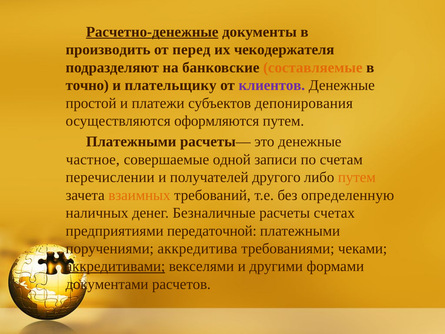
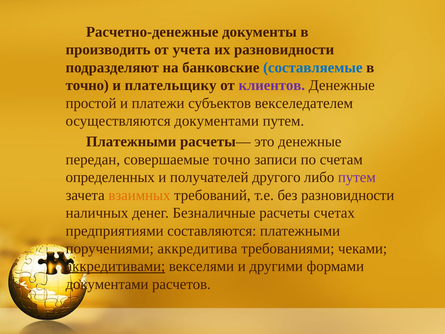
Расчетно-денежные underline: present -> none (152, 32)
перед: перед -> учета (191, 50)
их чекодержателя: чекодержателя -> разновидности (284, 50)
составляемые colour: orange -> blue (313, 67)
депонирования: депонирования -> векселедателем (304, 103)
осуществляются оформляются: оформляются -> документами (217, 121)
частное: частное -> передан (93, 159)
совершаемые одной: одной -> точно (232, 159)
перечислении: перечислении -> определенных (110, 177)
путем colour: orange -> purple (357, 177)
без определенную: определенную -> разновидности (348, 195)
передаточной: передаточной -> составляются (212, 231)
